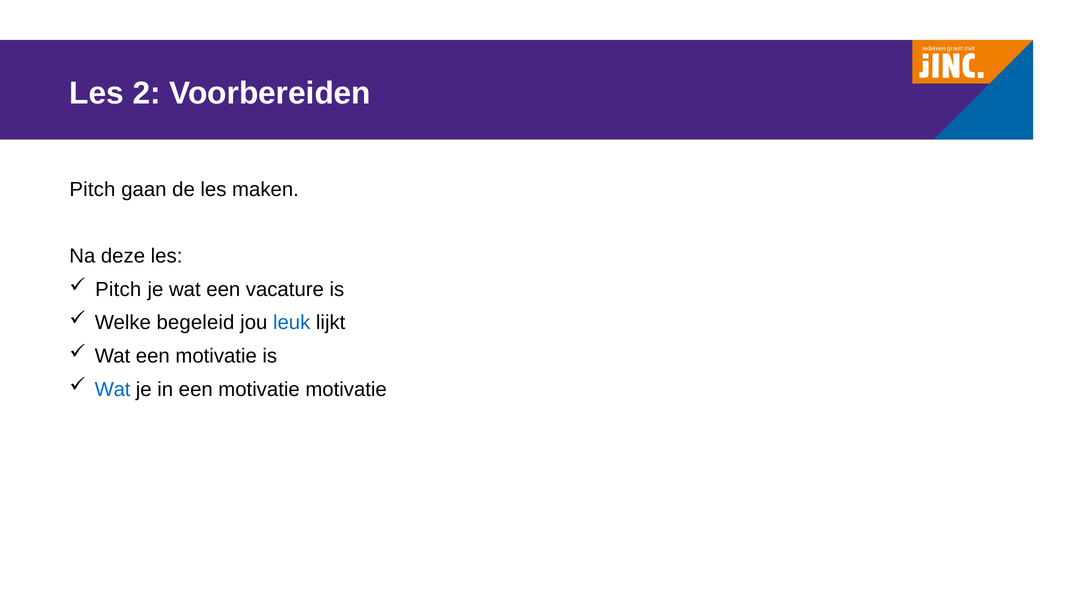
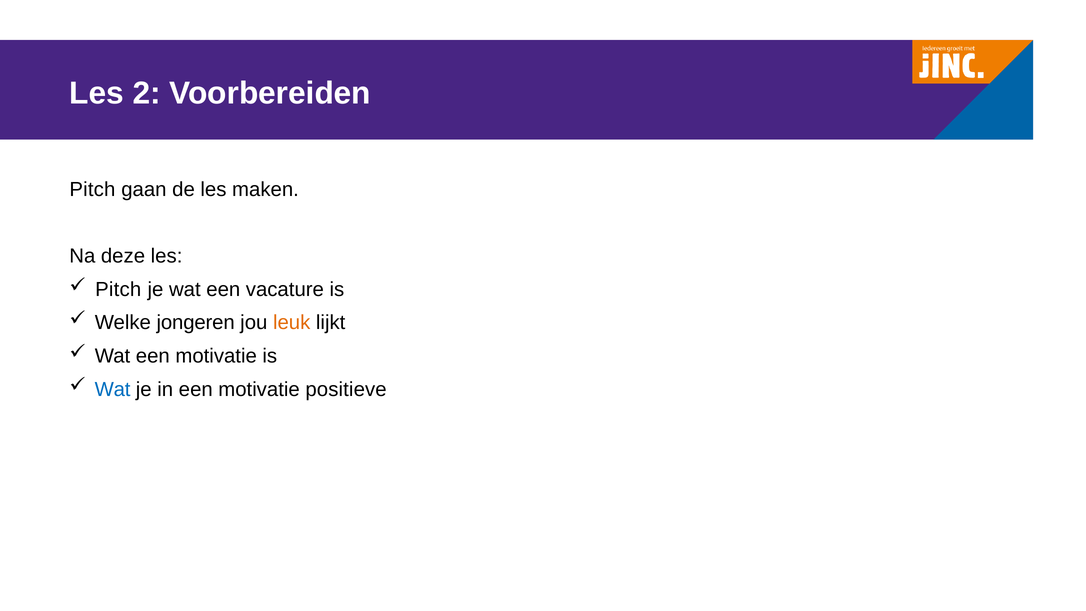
begeleid: begeleid -> jongeren (196, 323)
leuk colour: blue -> orange (292, 323)
motivatie motivatie: motivatie -> positieve (346, 389)
